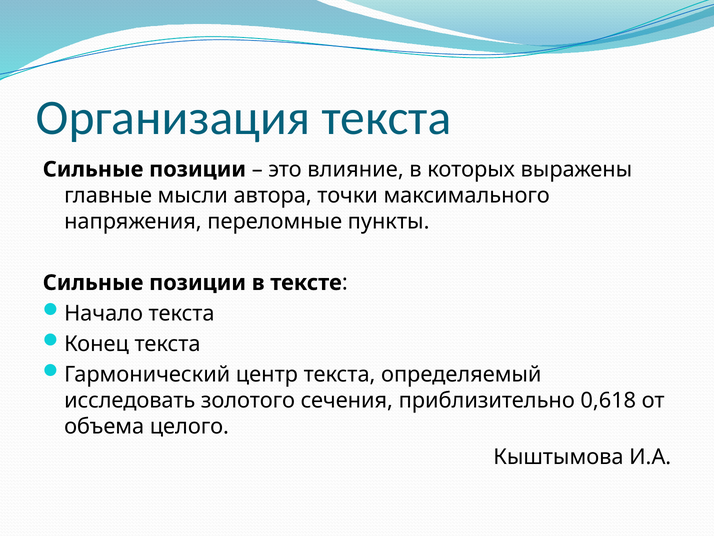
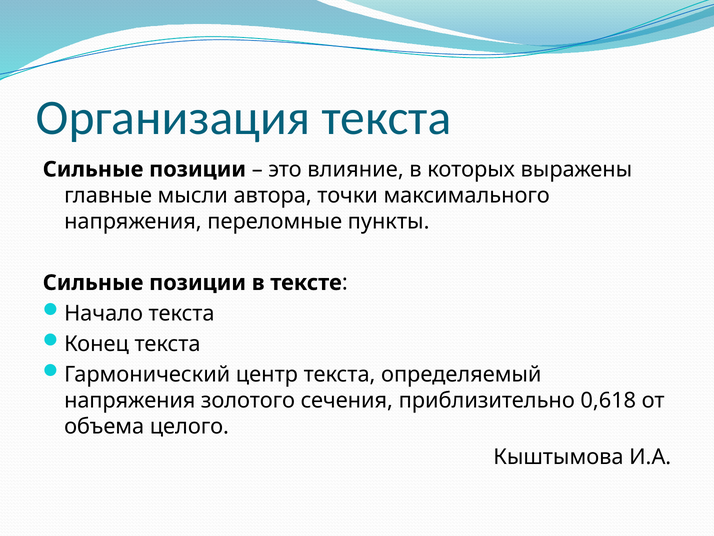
исследовать: исследовать -> напряжения (130, 400)
